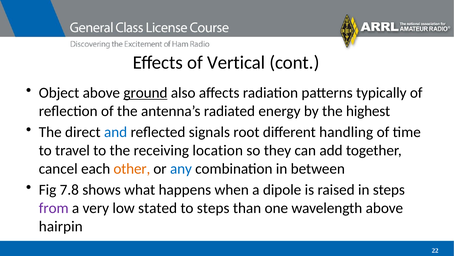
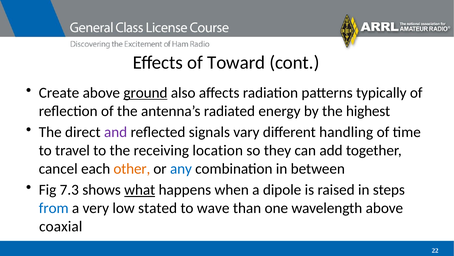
Vertical: Vertical -> Toward (236, 63)
Object: Object -> Create (59, 93)
and colour: blue -> purple (116, 132)
root: root -> vary (246, 132)
7.8: 7.8 -> 7.3 (69, 190)
what underline: none -> present (140, 190)
from colour: purple -> blue (54, 208)
to steps: steps -> wave (213, 208)
hairpin: hairpin -> coaxial (61, 226)
